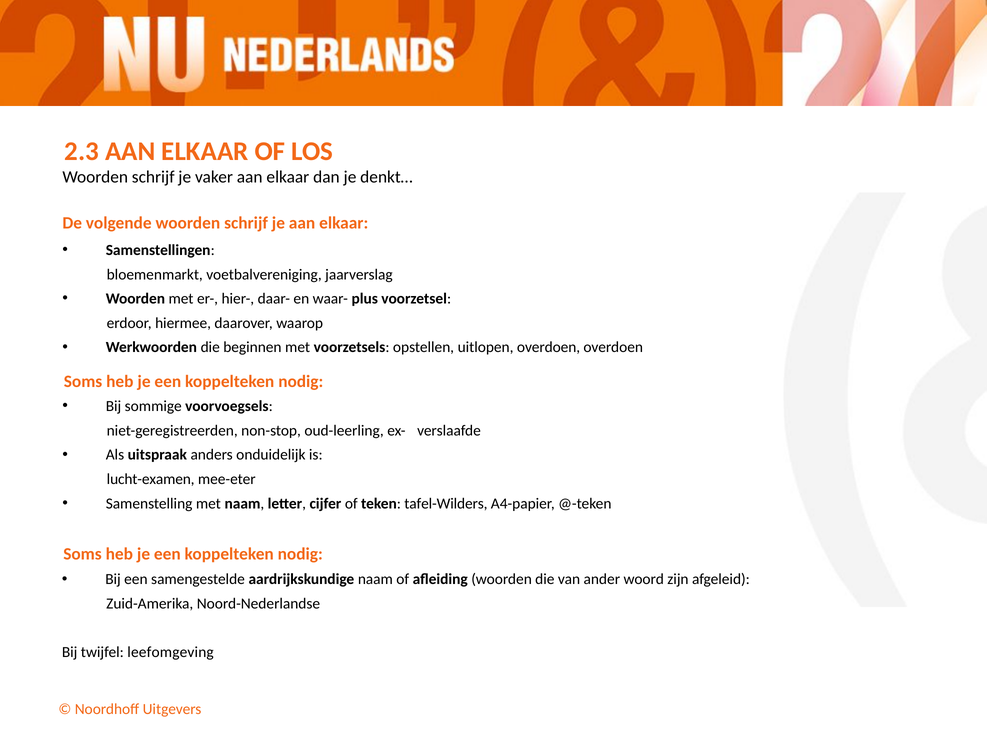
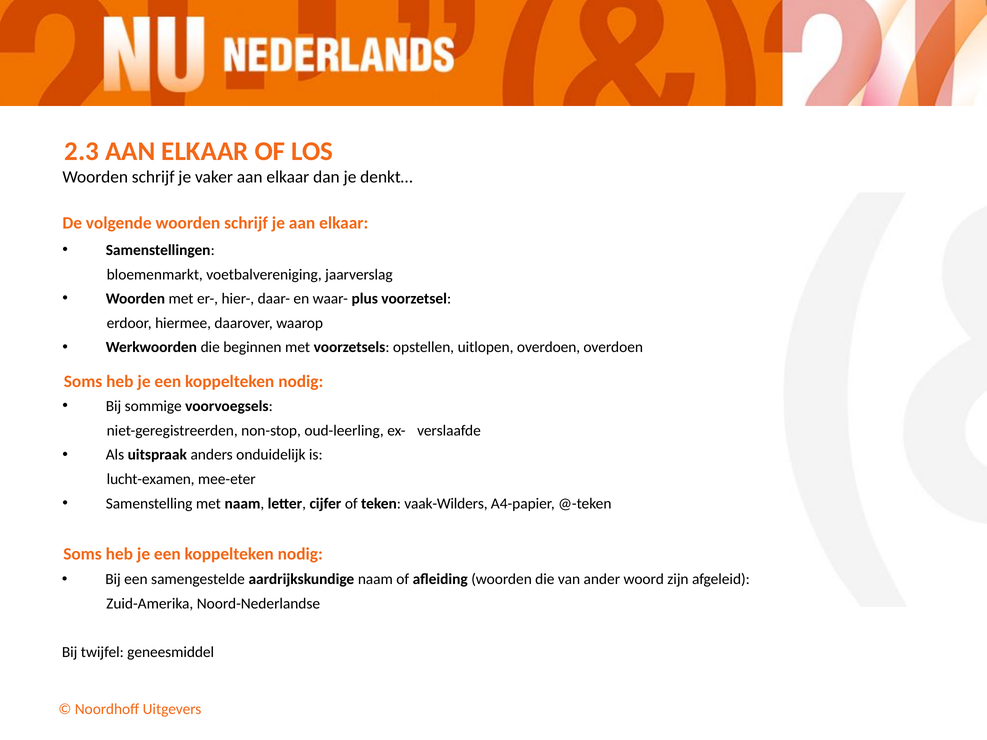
tafel-Wilders: tafel-Wilders -> vaak-Wilders (446, 504)
leefomgeving: leefomgeving -> geneesmiddel (171, 652)
